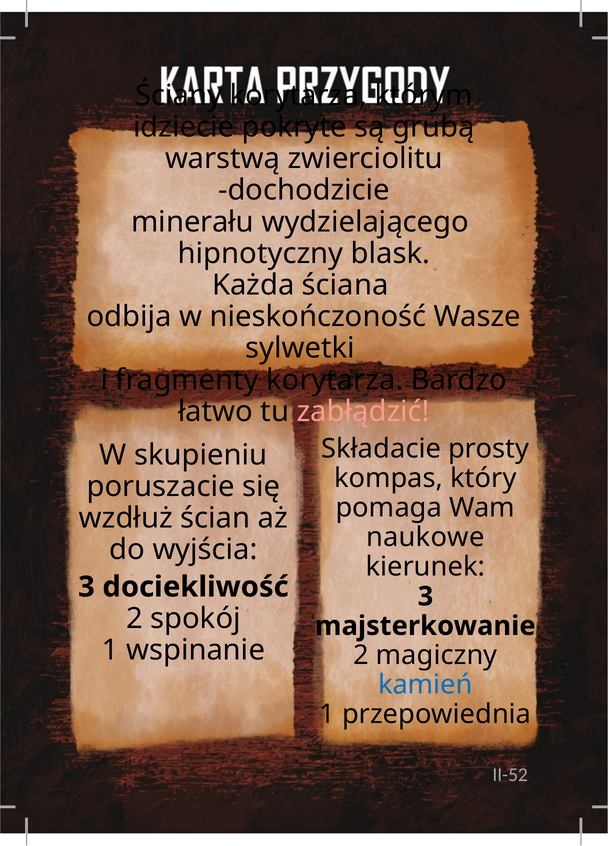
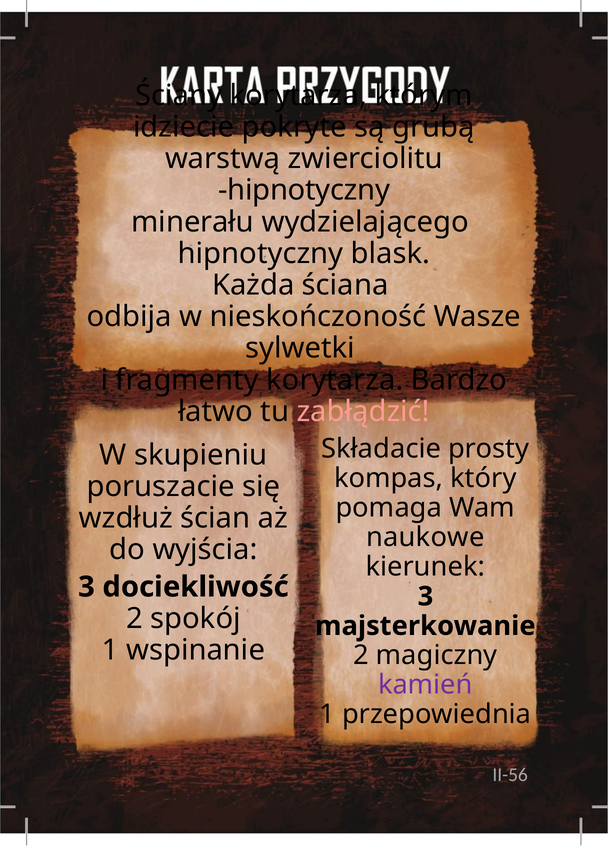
dochodzicie: dochodzicie -> hipnotyczny (304, 190)
kamień colour: blue -> purple (425, 685)
II-52: II-52 -> II-56 (510, 775)
